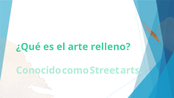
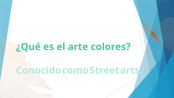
relleno: relleno -> colores (111, 47)
